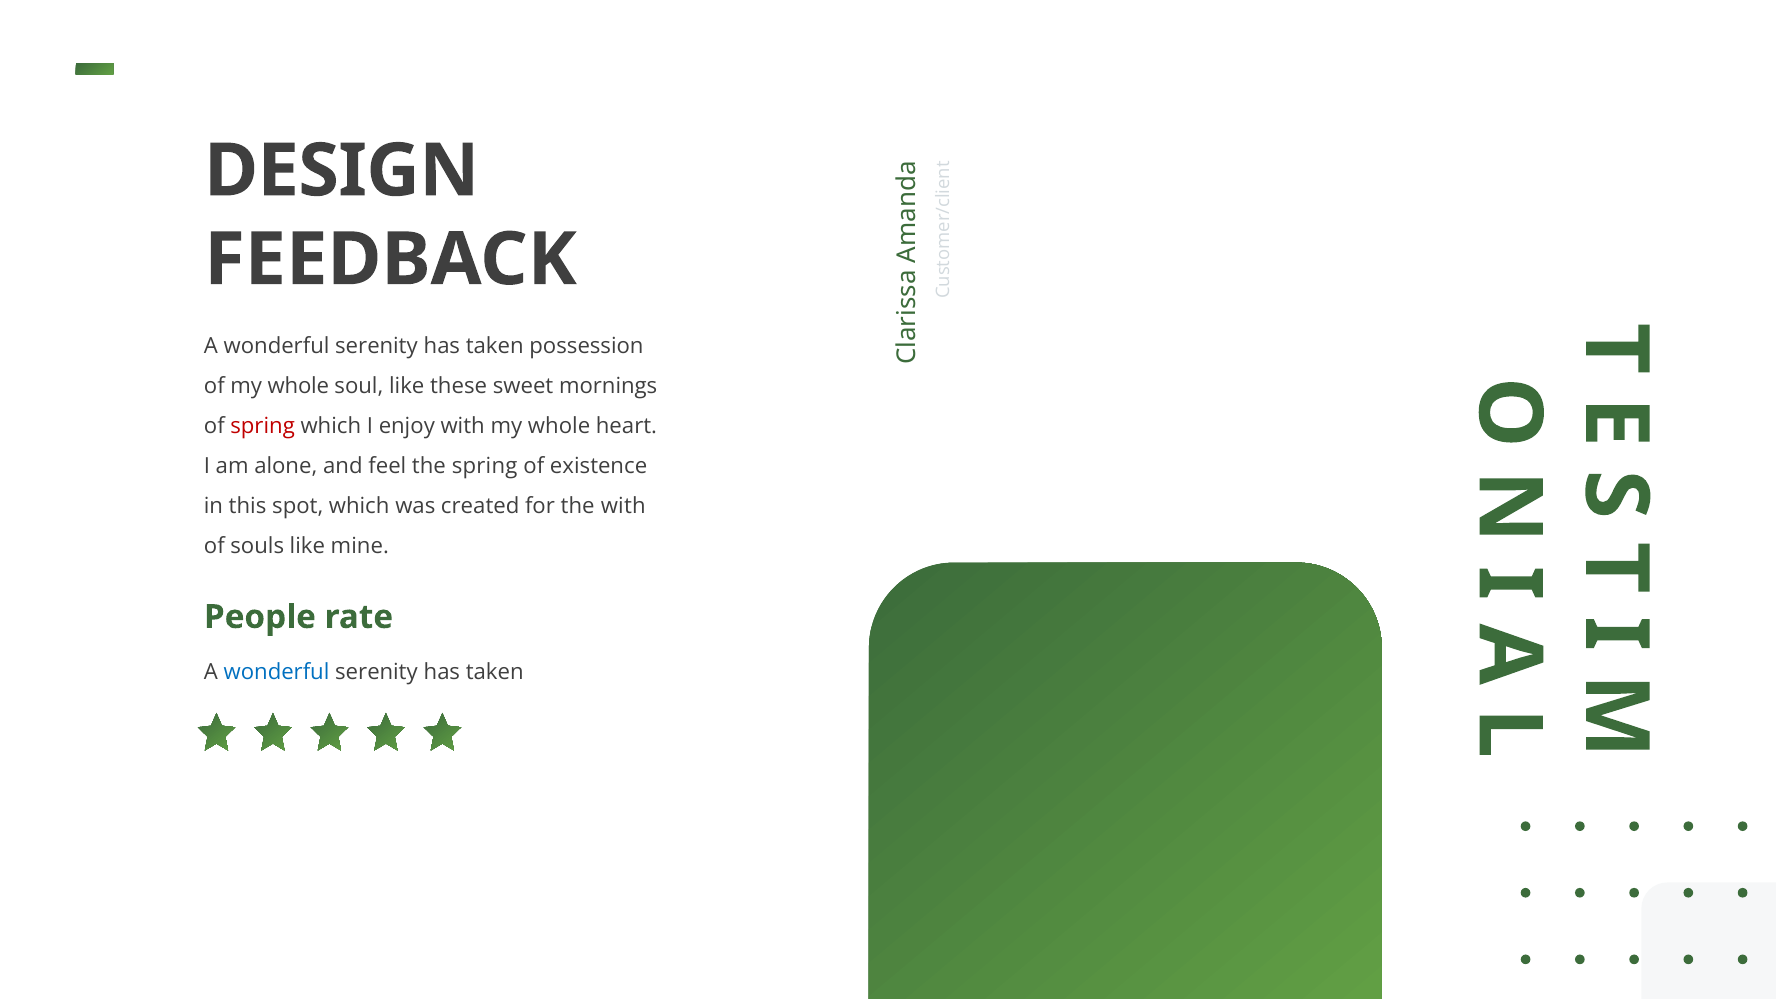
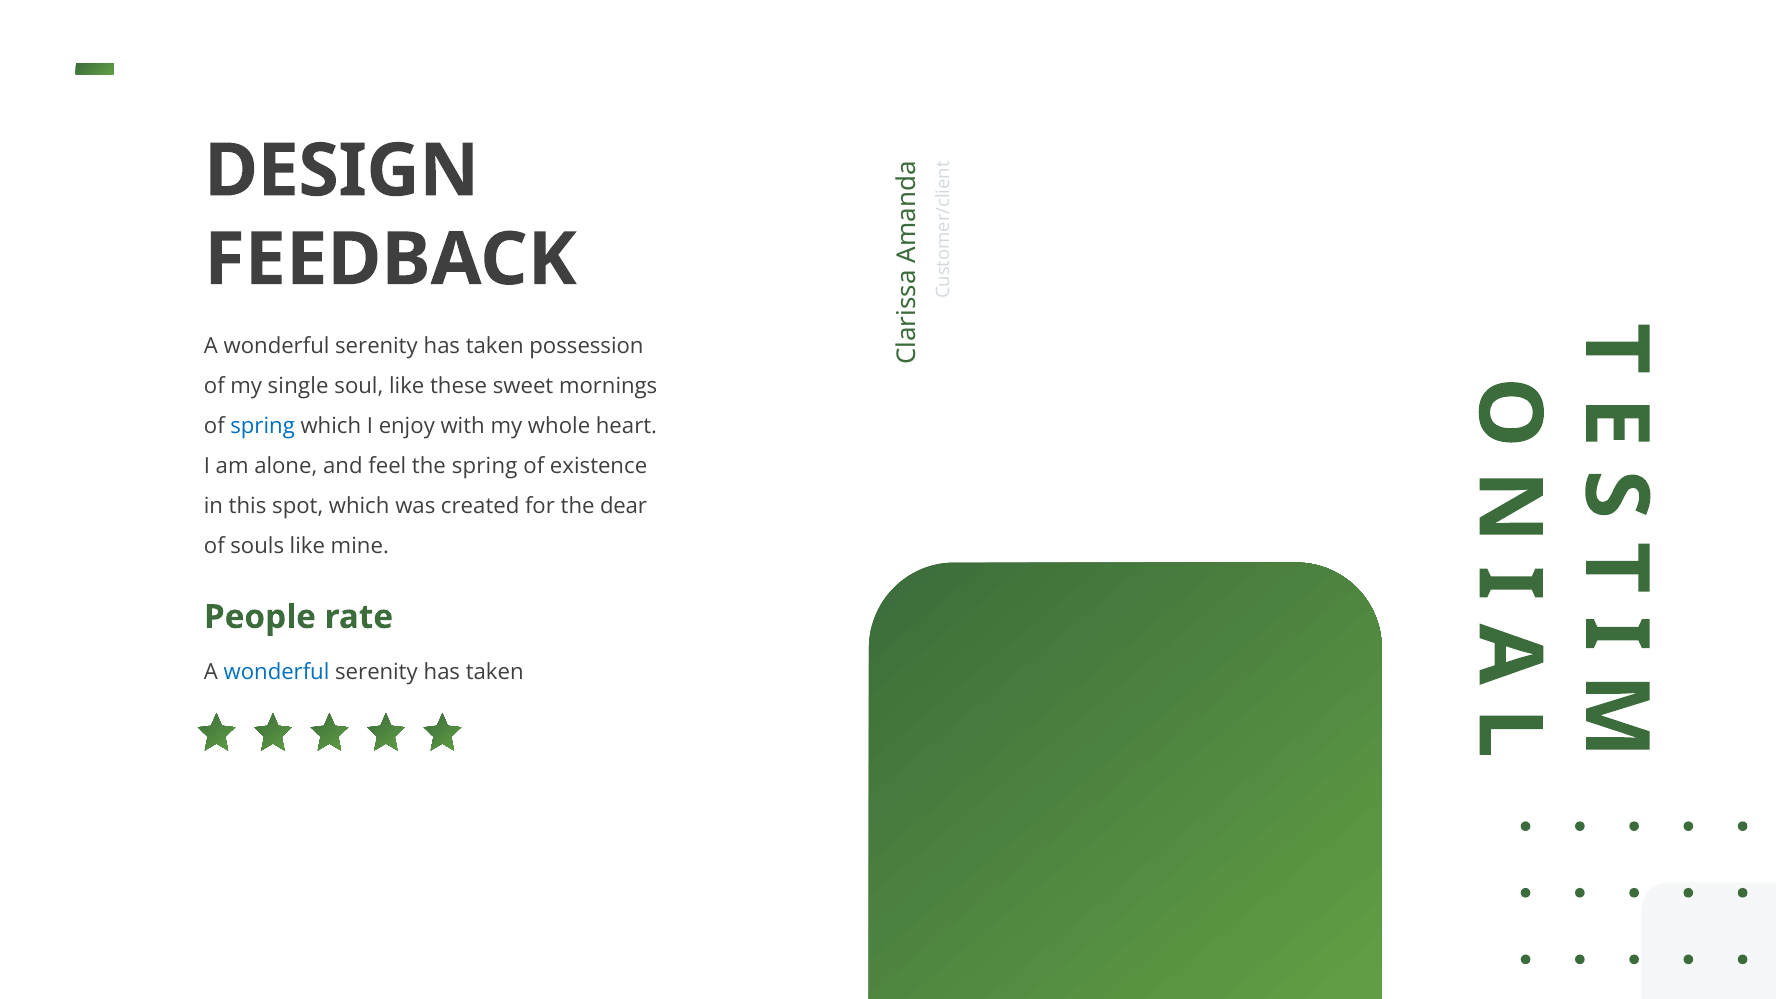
of my whole: whole -> single (298, 386)
spring colour: red -> blue (263, 426)
the with: with -> dear (623, 506)
